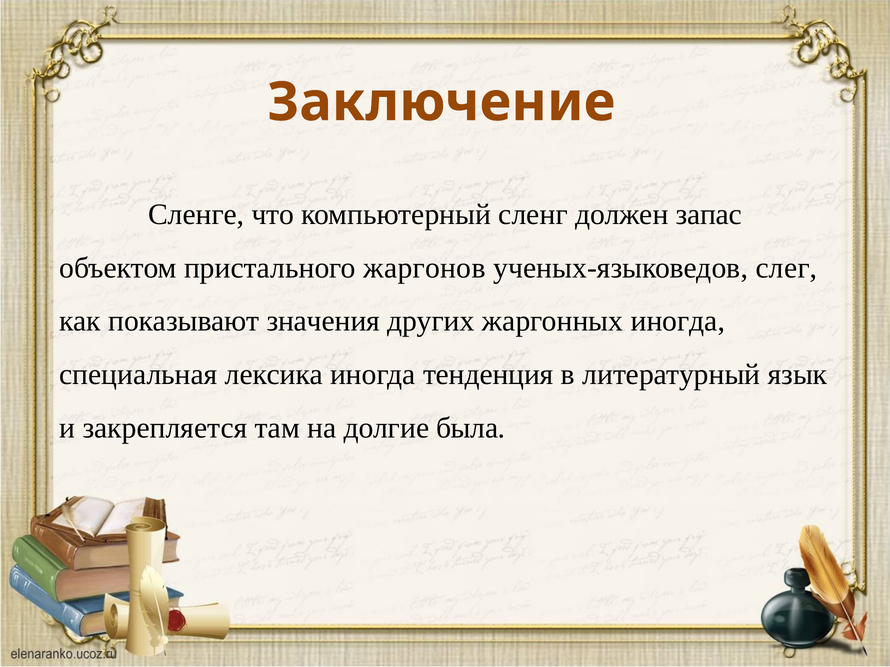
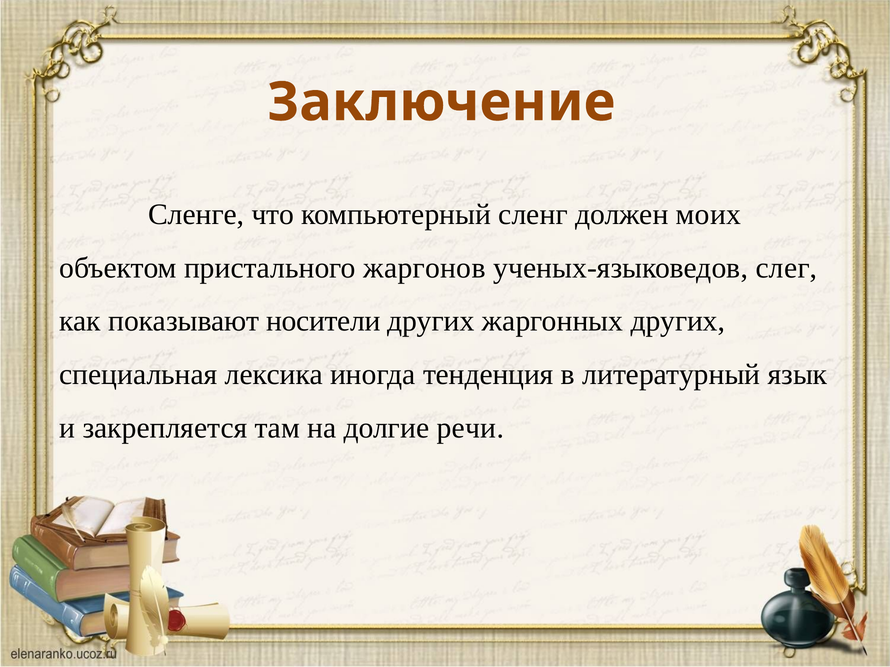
запас: запас -> моих (708, 215)
значения: значения -> носители (323, 321)
жаргонных иногда: иногда -> других (678, 321)
была: была -> речи (470, 428)
